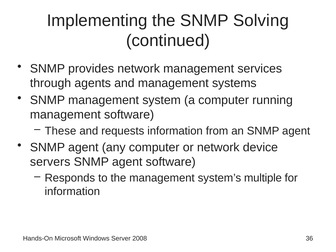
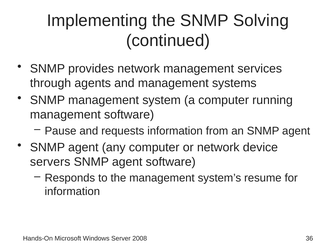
These: These -> Pause (61, 131)
multiple: multiple -> resume (263, 178)
